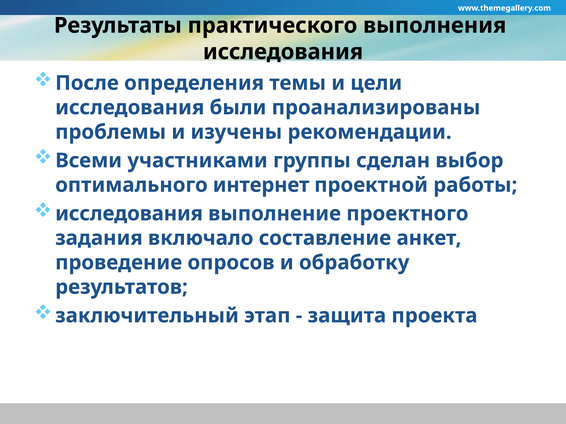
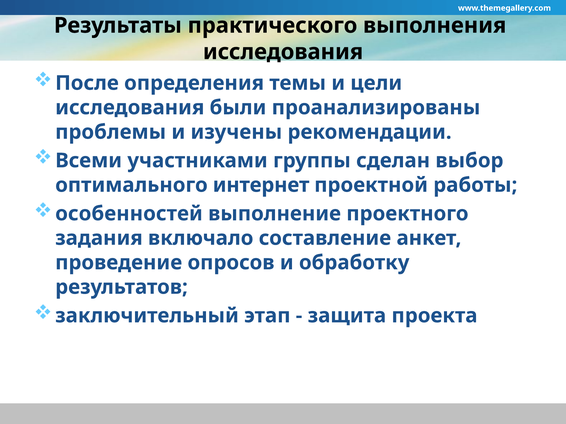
исследования: исследования -> особенностей (129, 214)
